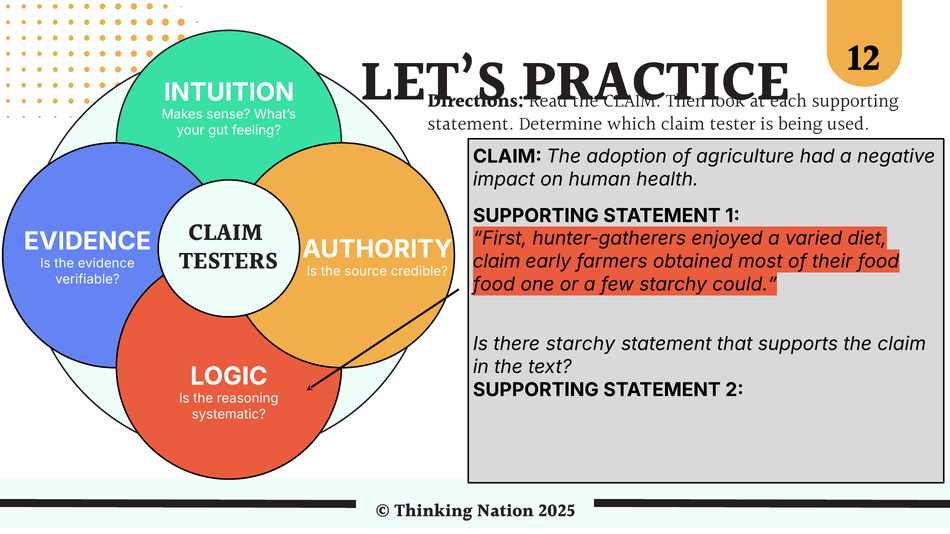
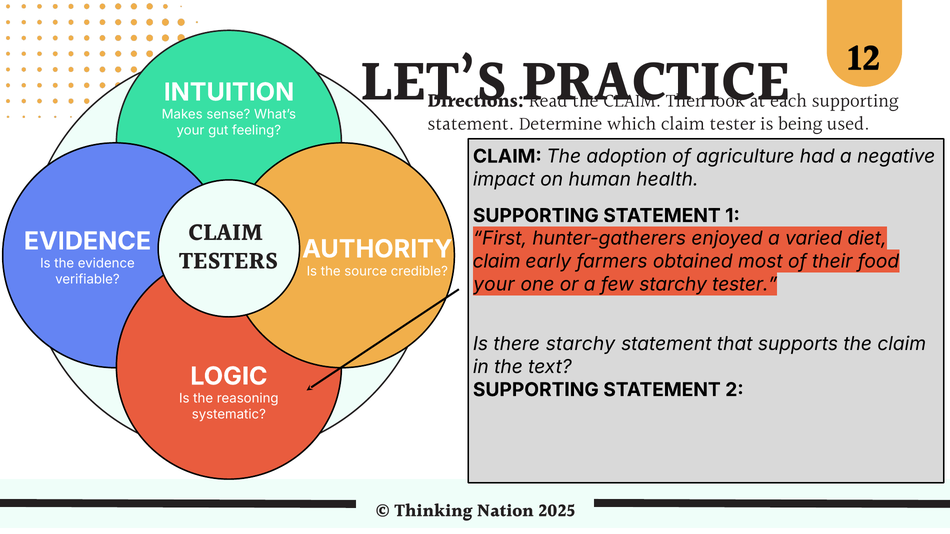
food: food -> your (494, 285)
starchy could: could -> tester (745, 285)
